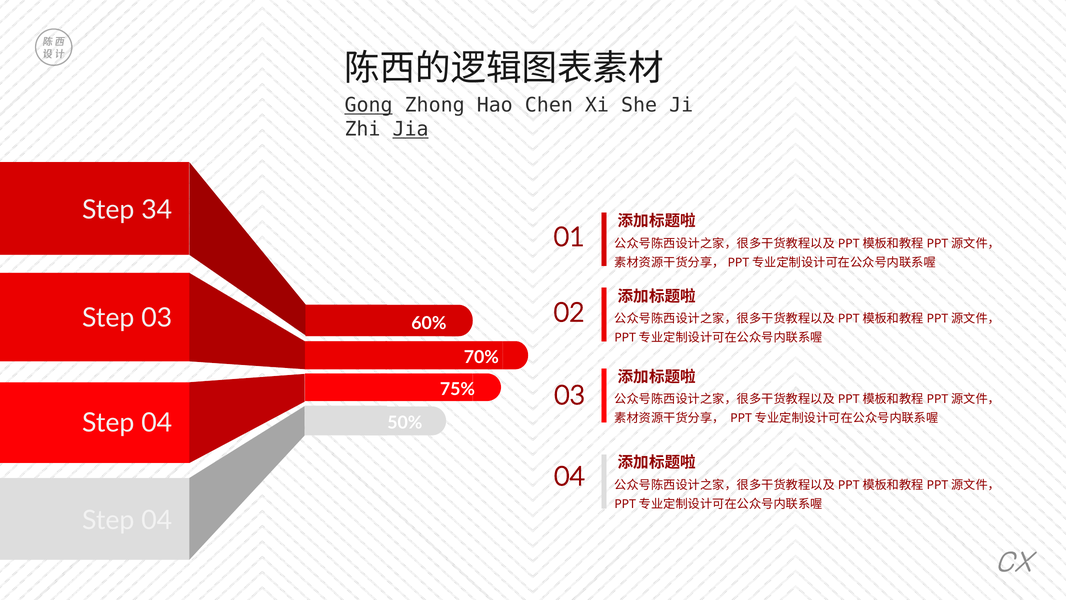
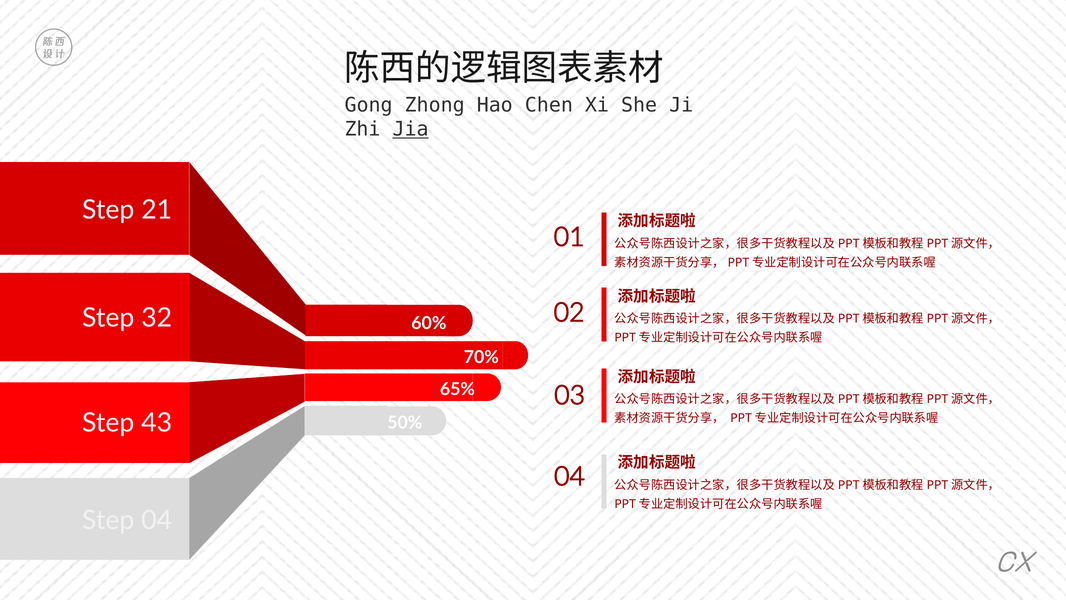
Gong underline: present -> none (369, 105)
34: 34 -> 21 (157, 210)
Step 03: 03 -> 32 (157, 318)
75%: 75% -> 65% (457, 389)
04: 04 -> 43 (157, 423)
